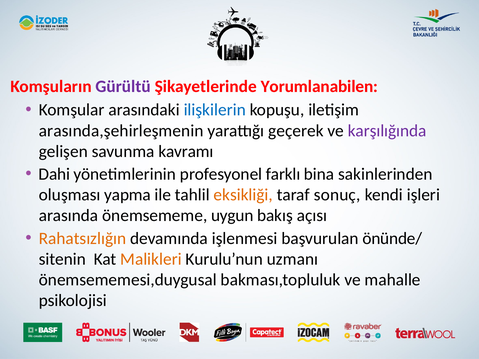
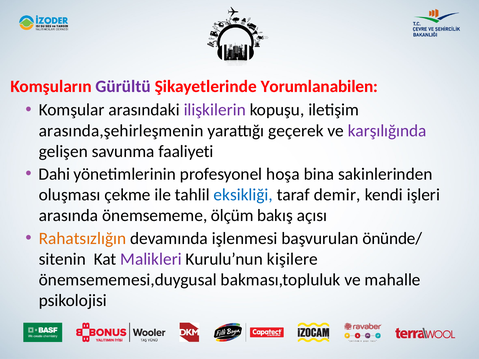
ilişkilerin colour: blue -> purple (215, 110)
kavramı: kavramı -> faaliyeti (186, 151)
farklı: farklı -> hoşa (283, 174)
yapma: yapma -> çekme (128, 195)
eksikliği colour: orange -> blue (243, 195)
sonuç: sonuç -> demir (337, 195)
uygun: uygun -> ölçüm (232, 216)
Malikleri colour: orange -> purple (151, 259)
uzmanı: uzmanı -> kişilere (292, 259)
